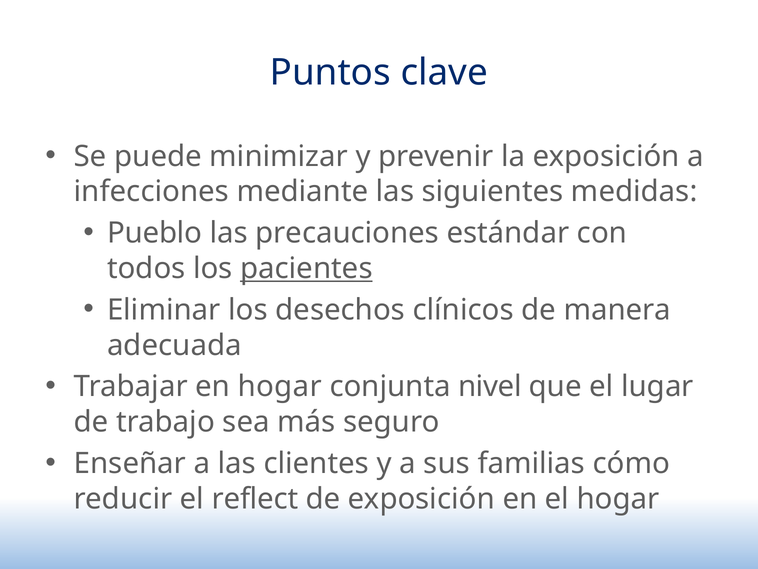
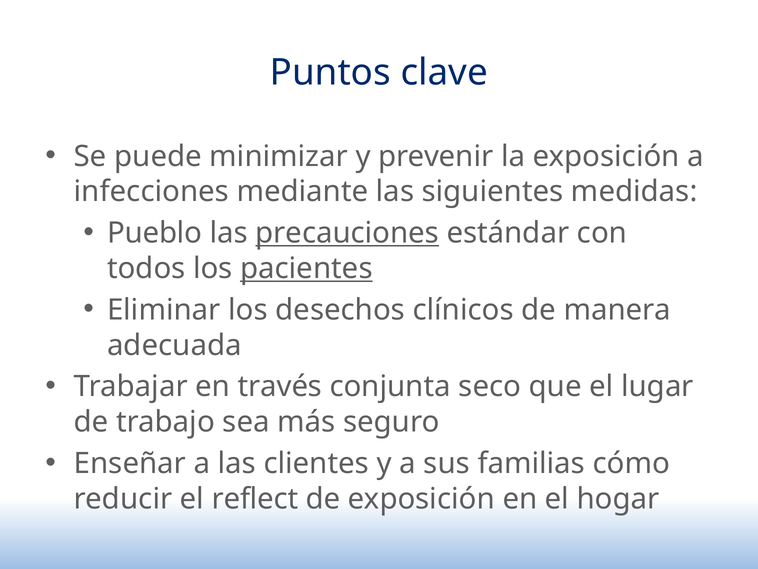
precauciones underline: none -> present (347, 233)
en hogar: hogar -> través (280, 386)
nivel: nivel -> seco (490, 386)
